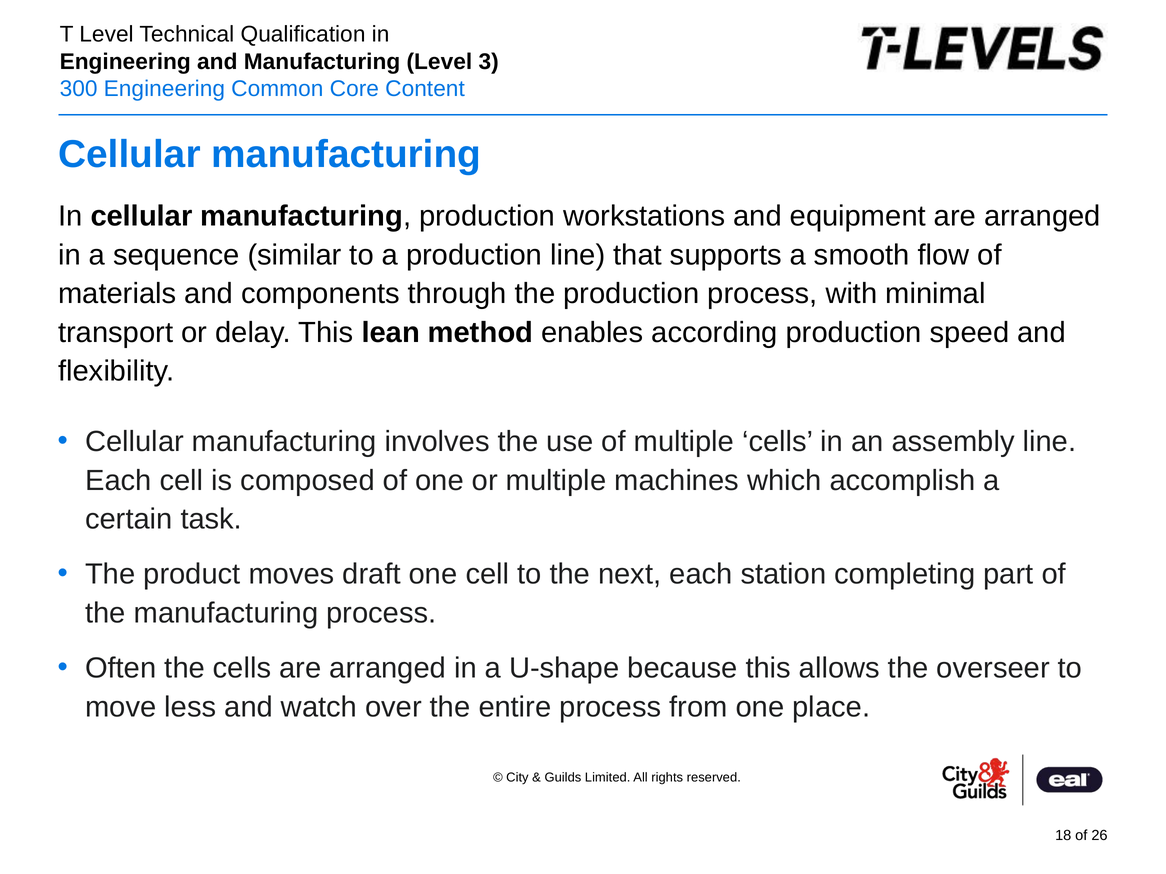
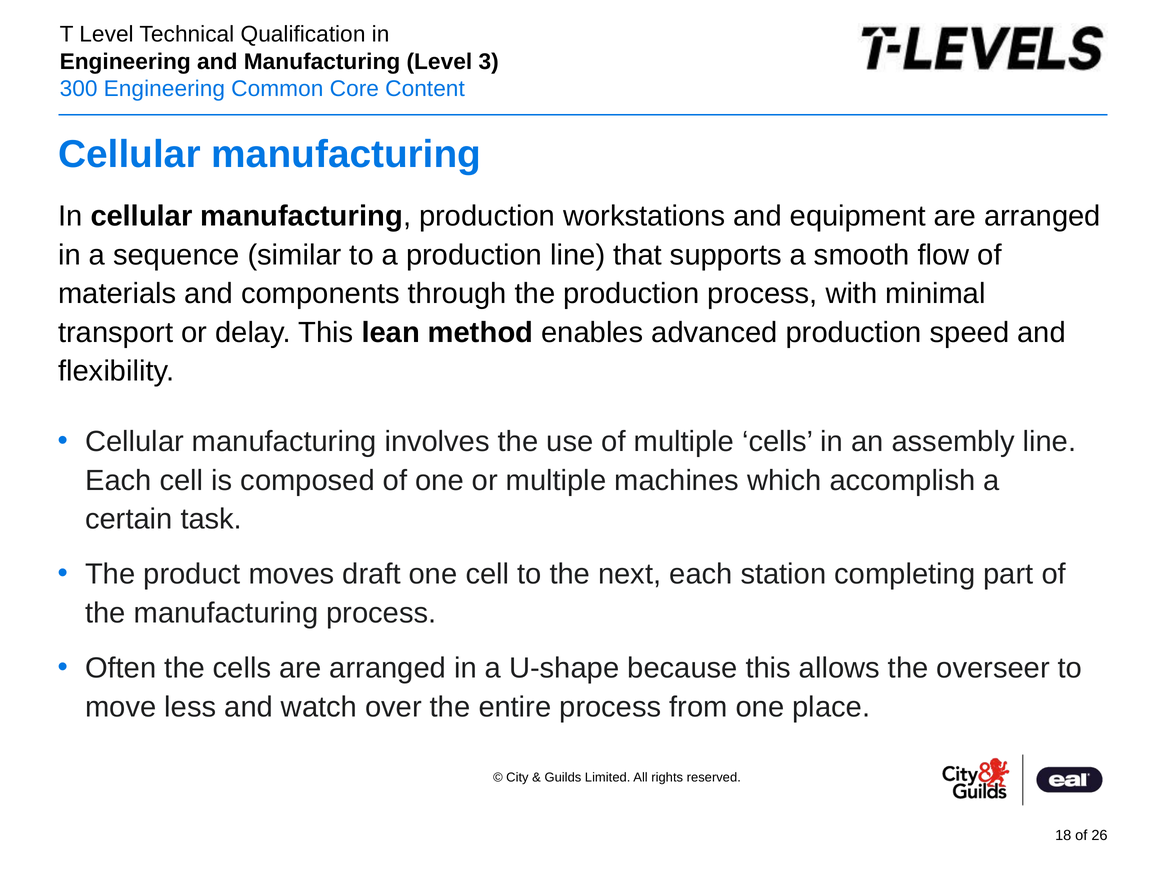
according: according -> advanced (714, 333)
